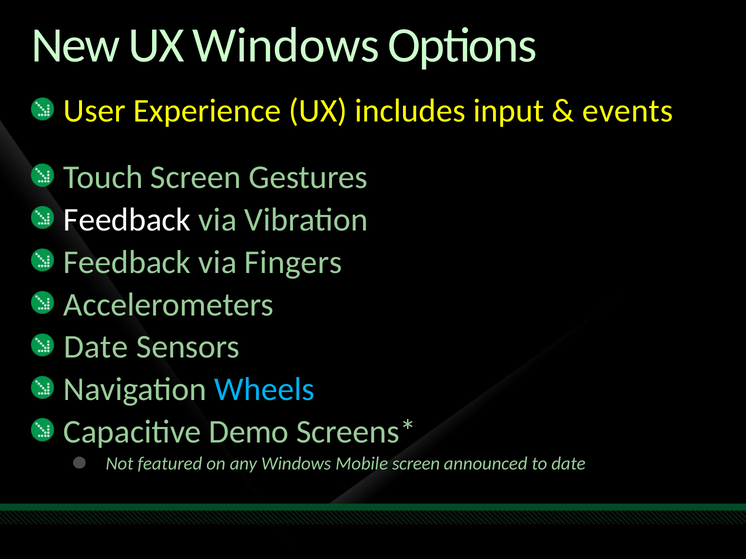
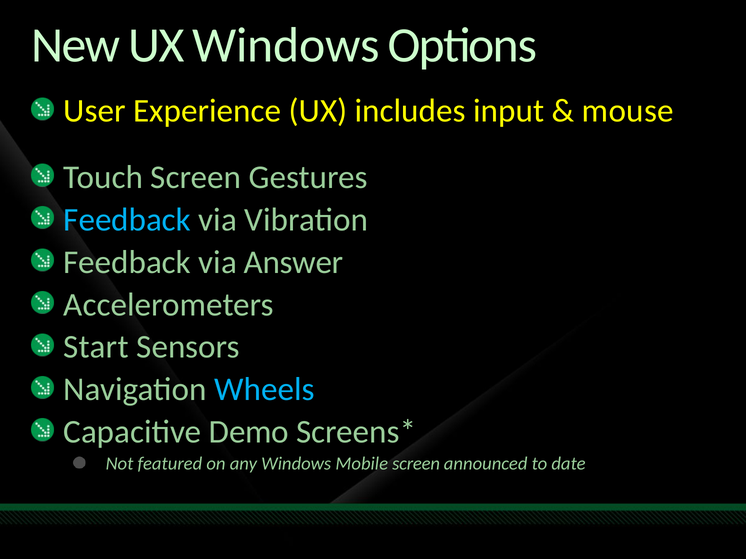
events: events -> mouse (628, 111)
Feedback colour: white -> light blue (127, 220)
Fingers: Fingers -> Answer (294, 262)
Date: Date -> Start (96, 347)
